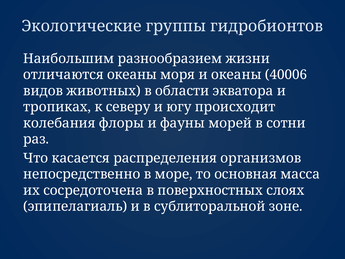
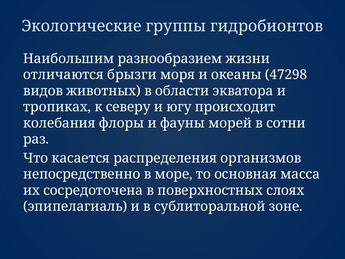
отличаются океаны: океаны -> брызги (132, 75)
40006: 40006 -> 47298 (286, 75)
